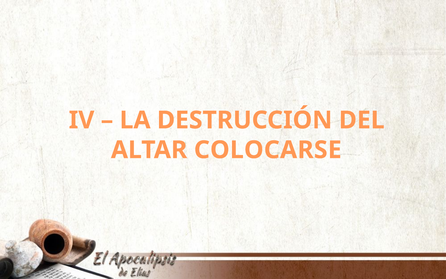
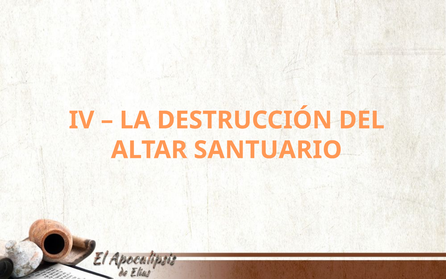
COLOCARSE: COLOCARSE -> SANTUARIO (268, 150)
